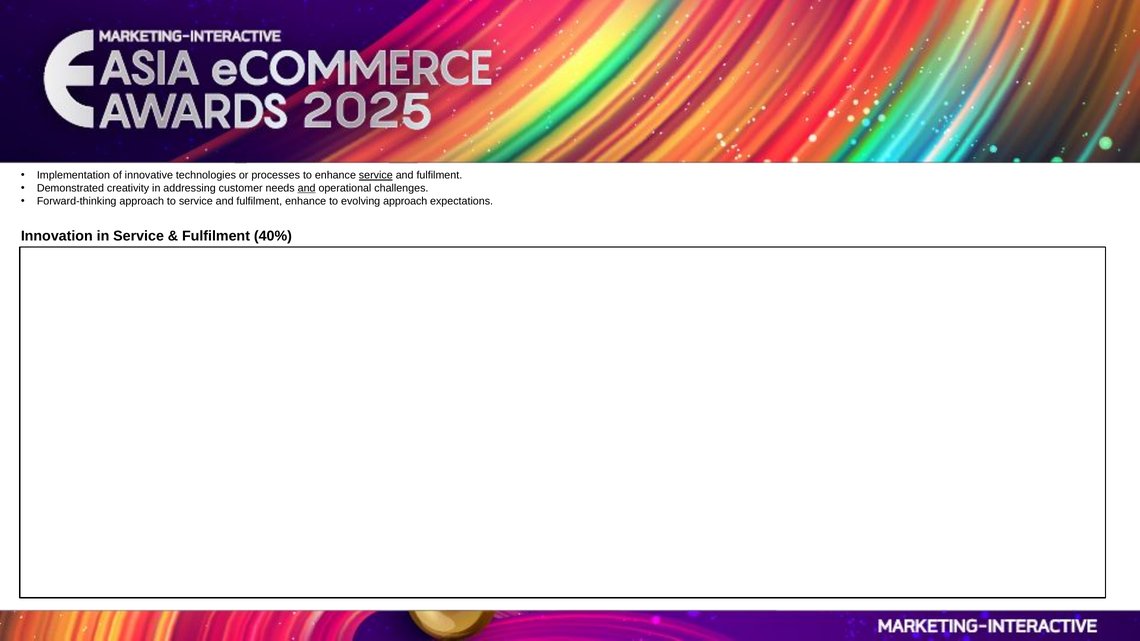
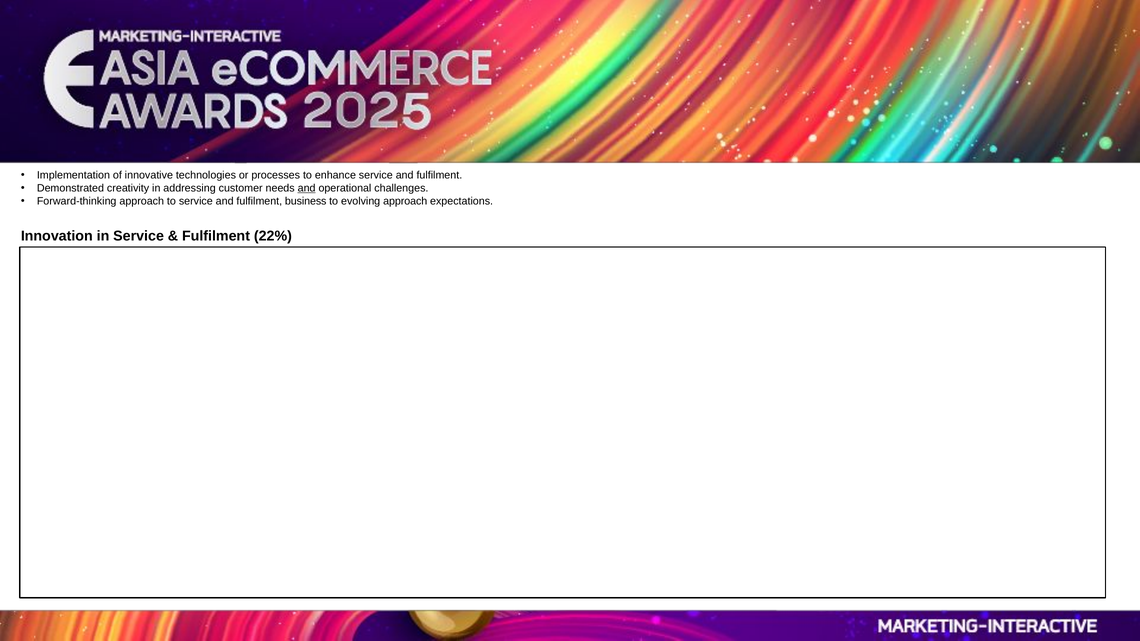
service underline: present -> none (376, 176)
fulfilment enhance: enhance -> business (306, 201)
40%: 40% -> 22% (273, 236)
